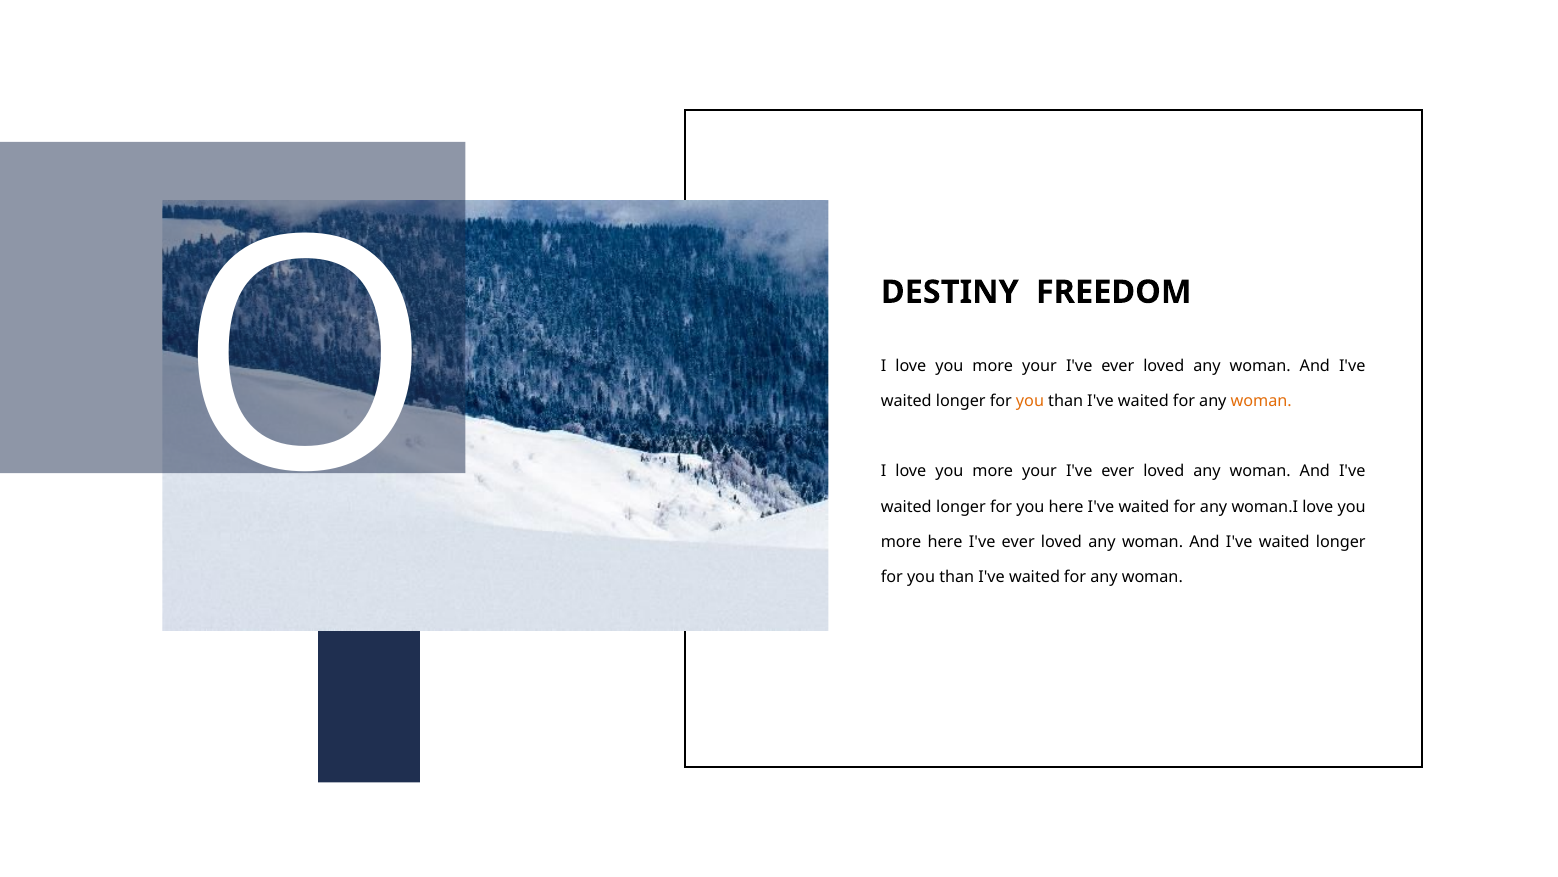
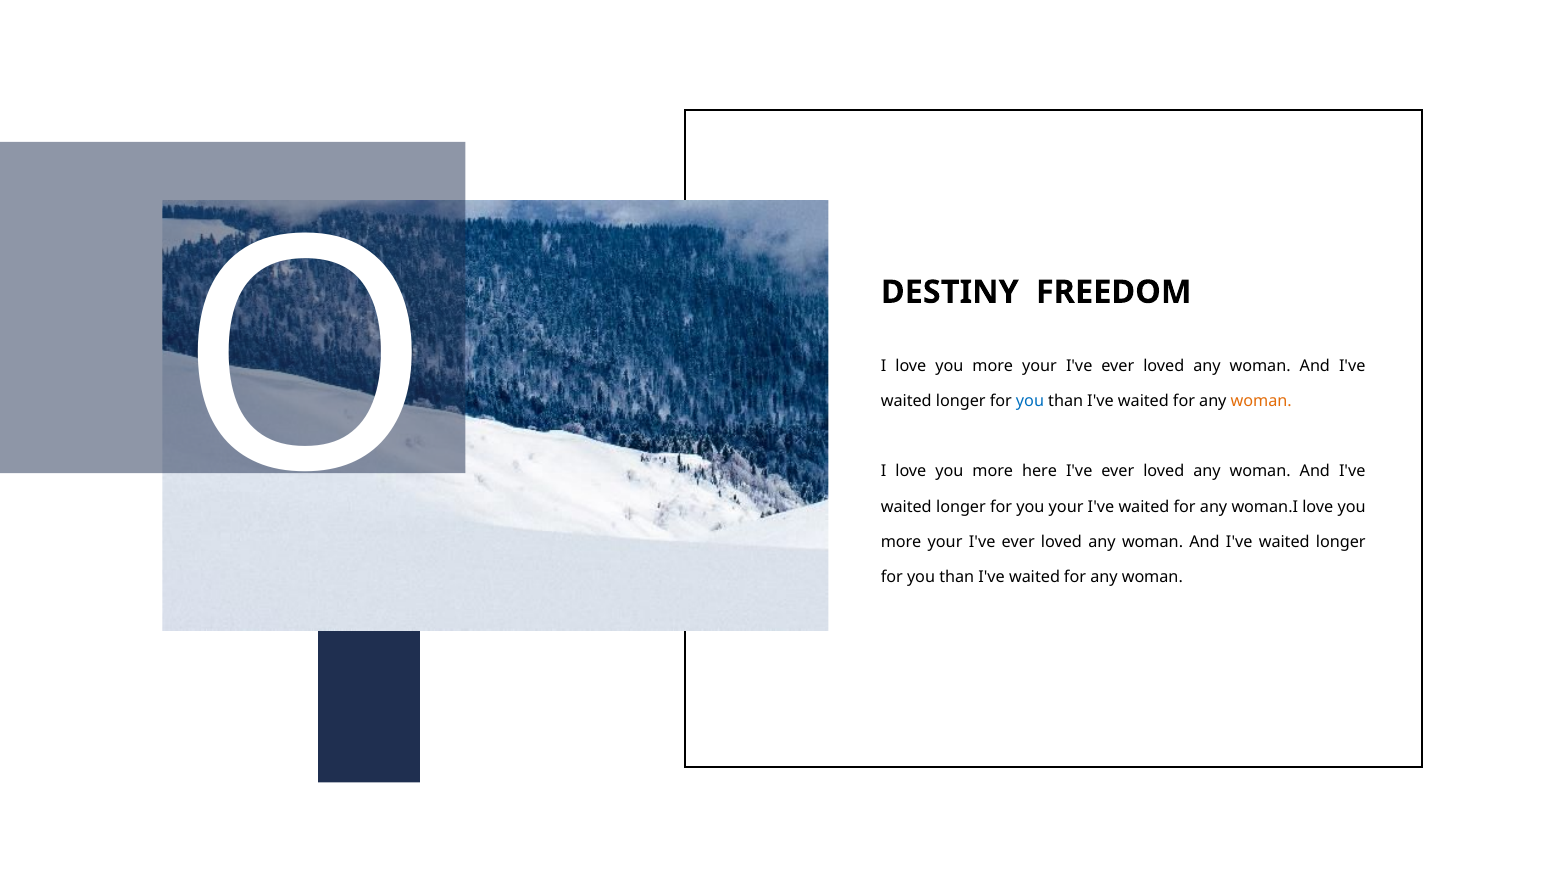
you colour: orange -> blue (1030, 401)
your: your -> here (1039, 471)
you here: here -> your (1066, 506)
here: here -> your (945, 541)
